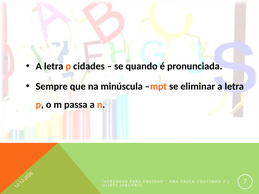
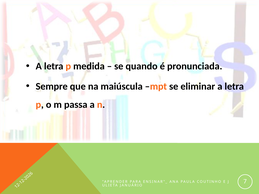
cidades: cidades -> medida (89, 66)
minúscula: minúscula -> maiúscula (122, 86)
